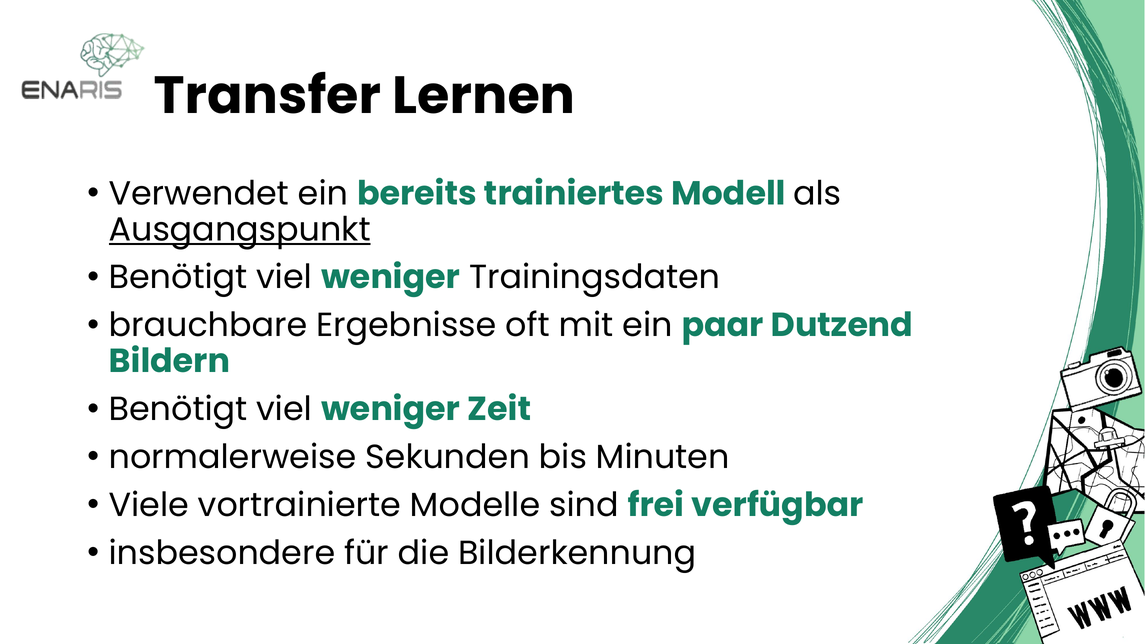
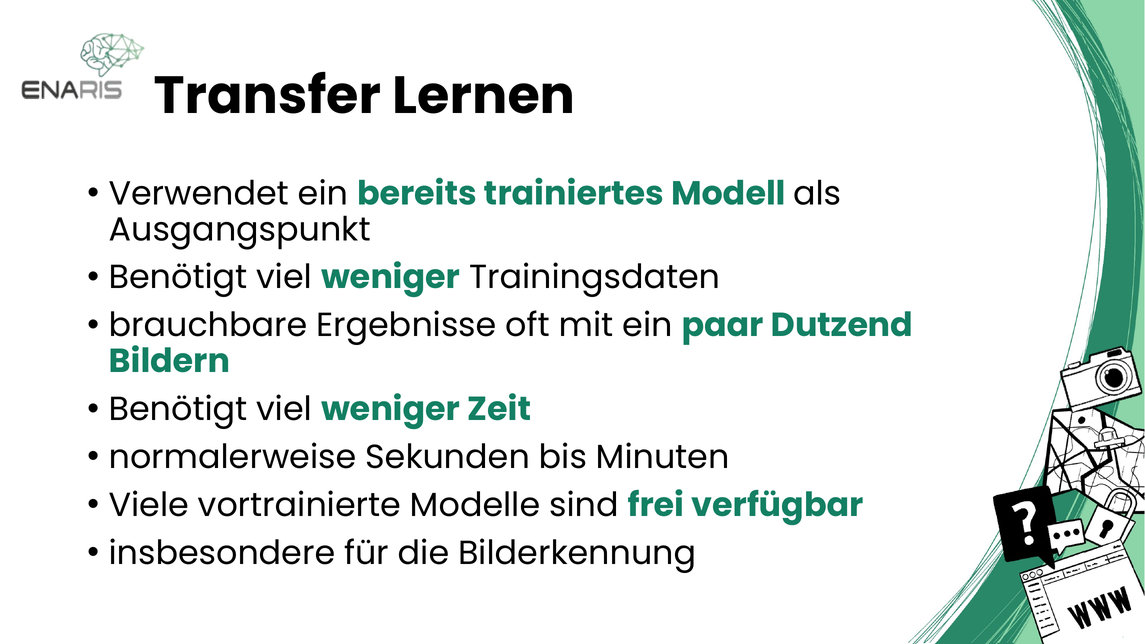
Ausgangspunkt underline: present -> none (240, 230)
